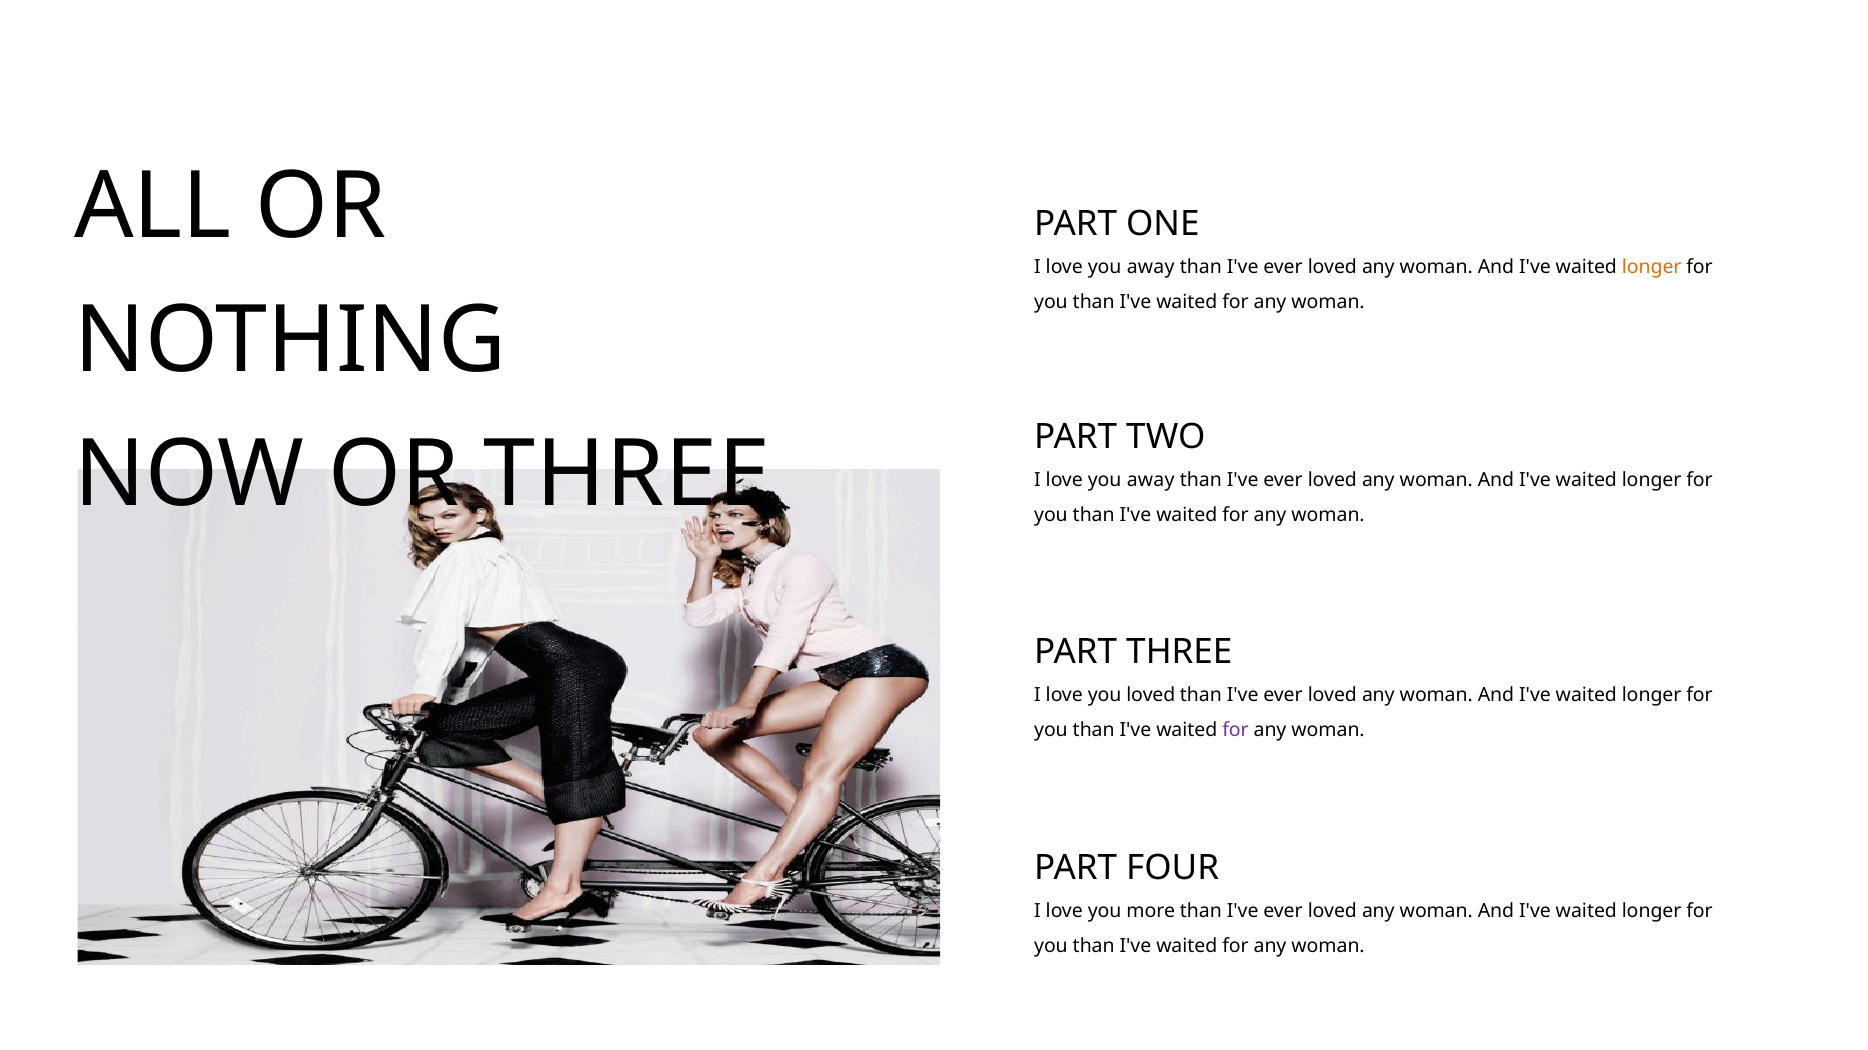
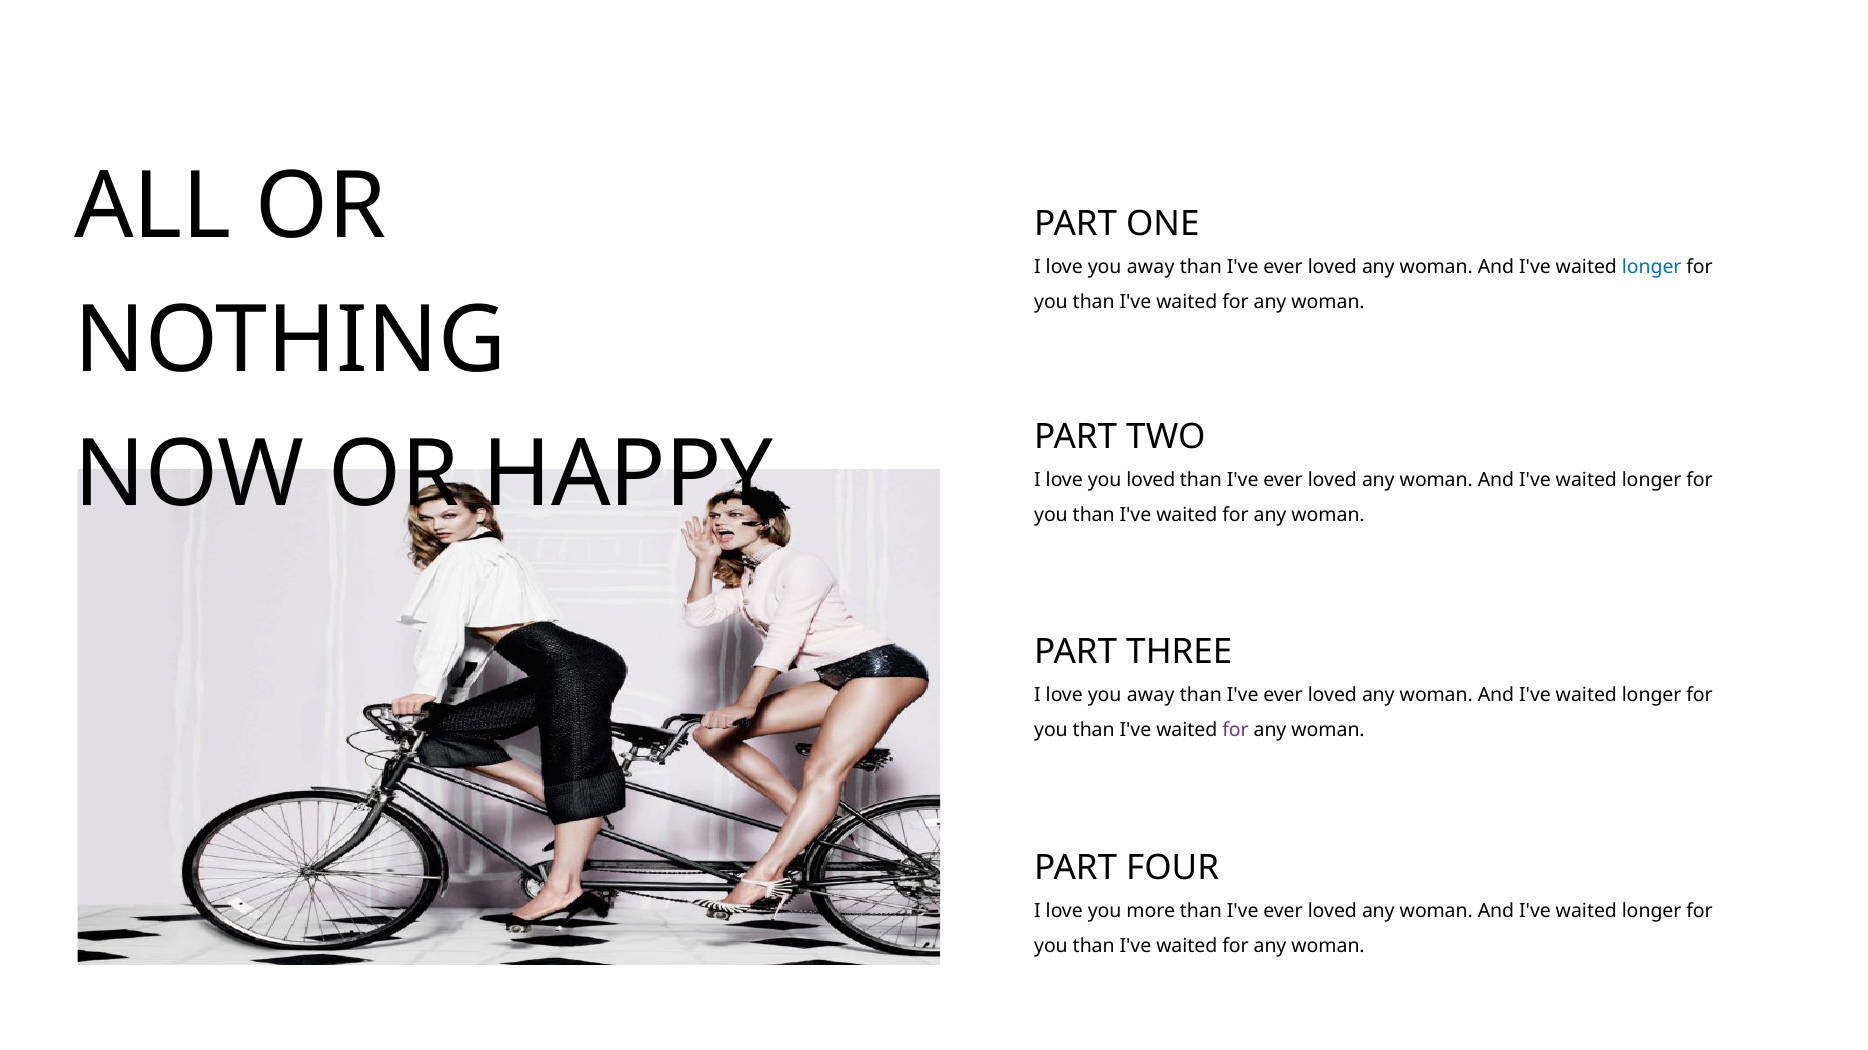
longer colour: orange -> blue (1652, 267)
OR THREE: THREE -> HAPPY (628, 475)
away: away -> loved (1151, 481)
loved: loved -> away (1151, 695)
